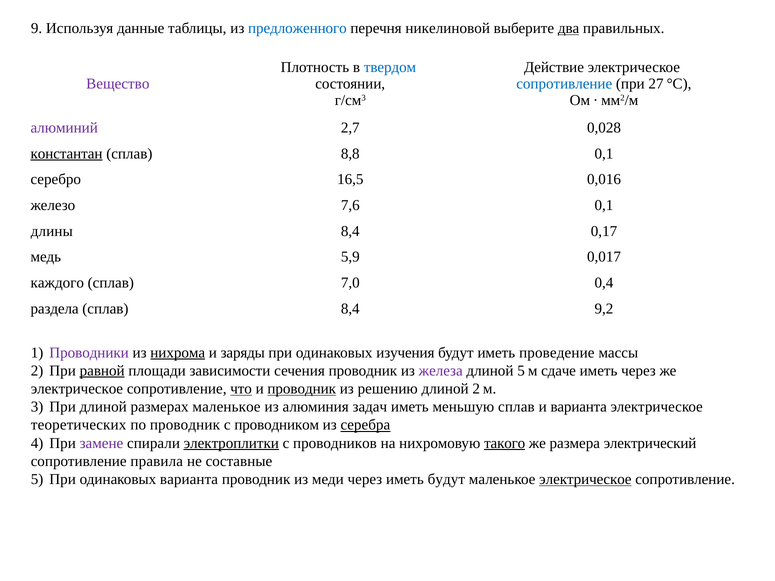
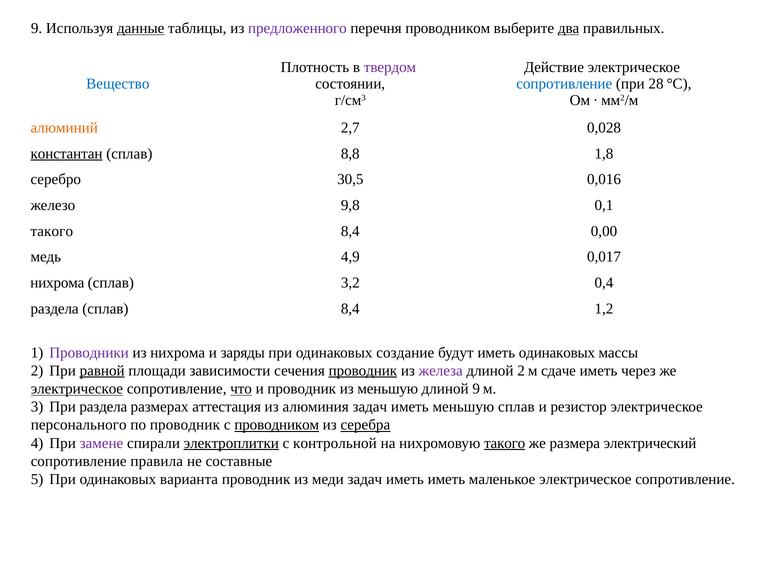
данные underline: none -> present (141, 28)
предложенного colour: blue -> purple (297, 28)
перечня никелиновой: никелиновой -> проводником (448, 28)
твердом colour: blue -> purple (390, 67)
Вещество colour: purple -> blue (118, 84)
27: 27 -> 28 (656, 84)
алюминий colour: purple -> orange (64, 128)
8,8 0,1: 0,1 -> 1,8 (604, 154)
16,5: 16,5 -> 30,5 (350, 179)
7,6: 7,6 -> 9,8 (350, 205)
длины: длины -> такого (52, 231)
0,17: 0,17 -> 0,00 (604, 231)
5,9: 5,9 -> 4,9 (350, 257)
каждого: каждого -> нихрома (57, 283)
7,0: 7,0 -> 3,2 (350, 283)
9,2: 9,2 -> 1,2 (604, 309)
нихрома underline: present -> none (178, 353)
изучения: изучения -> создание (405, 353)
иметь проведение: проведение -> одинаковых (557, 353)
проводник underline: none -> present (363, 371)
длиной 5: 5 -> 2 (521, 371)
электрическое underline: none -> present (77, 389)
проводник underline: present -> none (302, 389)
из решению: решению -> меньшую (388, 389)
длиной 2: 2 -> 9 (476, 389)
При длиной: длиной -> раздела (103, 407)
размерах маленькое: маленькое -> аттестация (227, 407)
и варианта: варианта -> резистор (579, 407)
теоретических: теоретических -> персонального (79, 425)
проводником underline: none -> present (277, 425)
проводников: проводников -> контрольной (335, 443)
меди через: через -> задач (365, 479)
иметь будут: будут -> иметь (446, 479)
электрическое underline: present -> none (585, 479)
